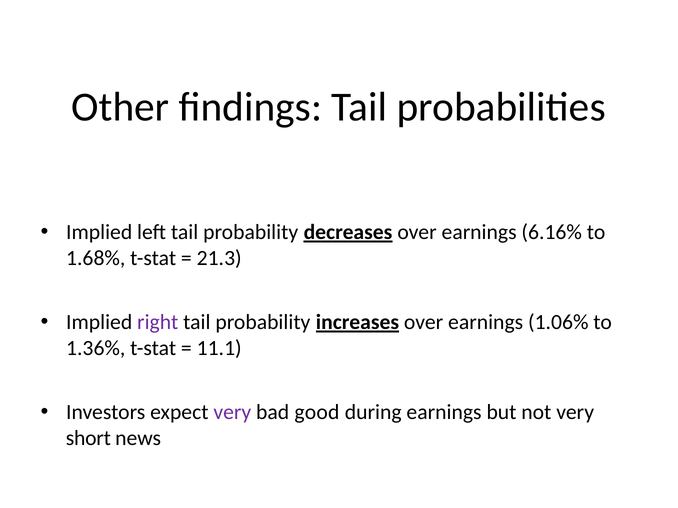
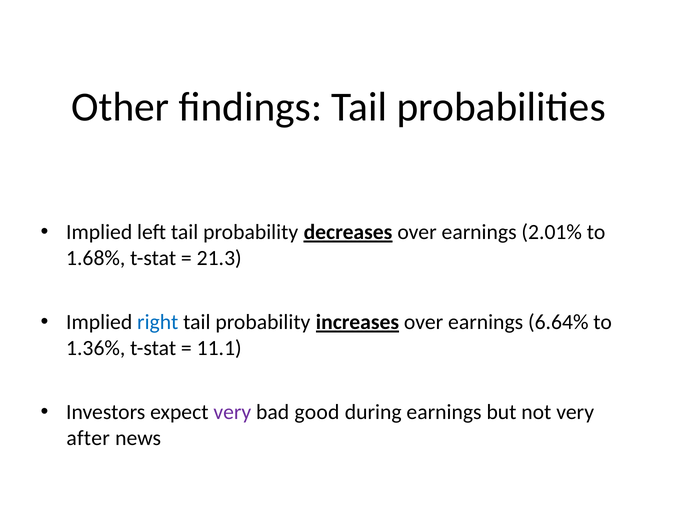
6.16%: 6.16% -> 2.01% (552, 233)
right colour: purple -> blue (158, 323)
1.06%: 1.06% -> 6.64% (558, 323)
short: short -> after (88, 439)
